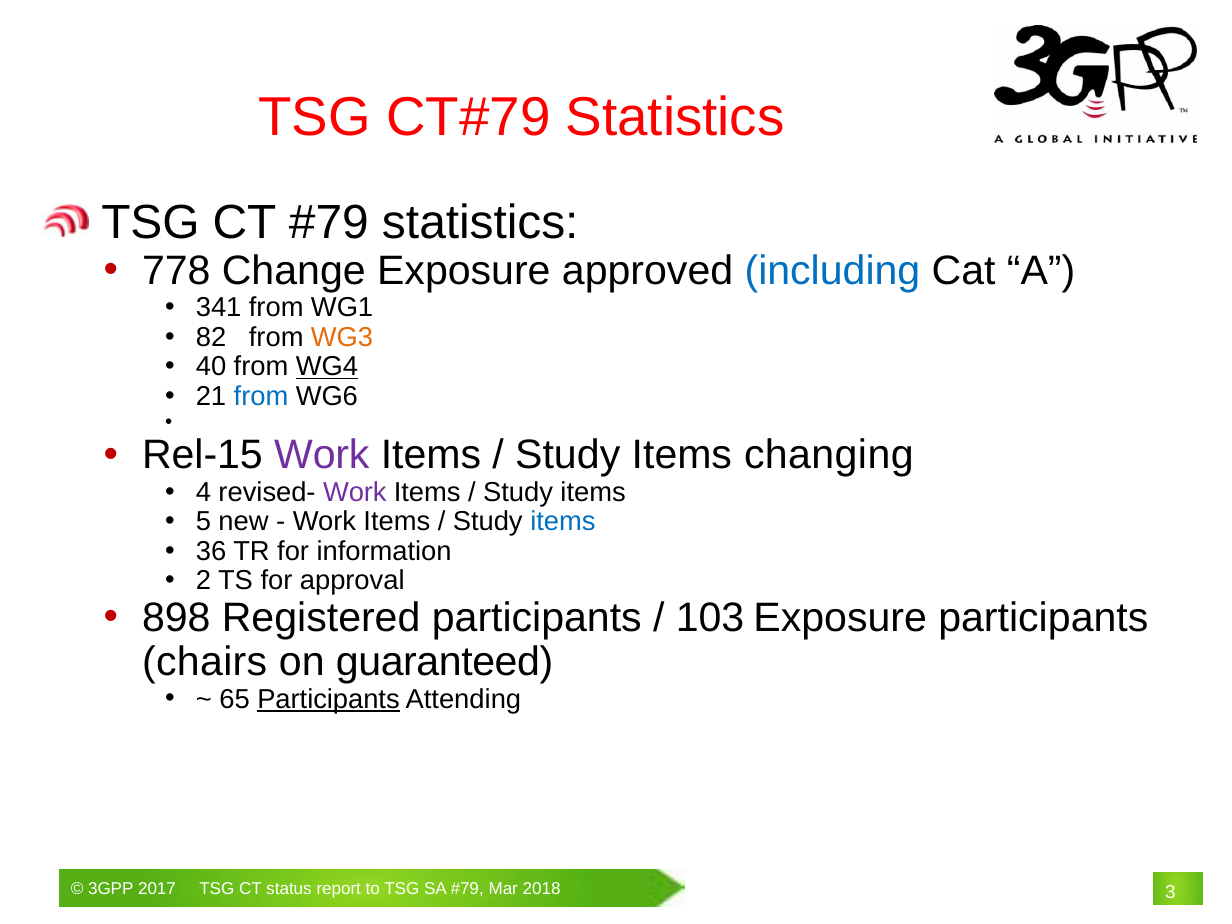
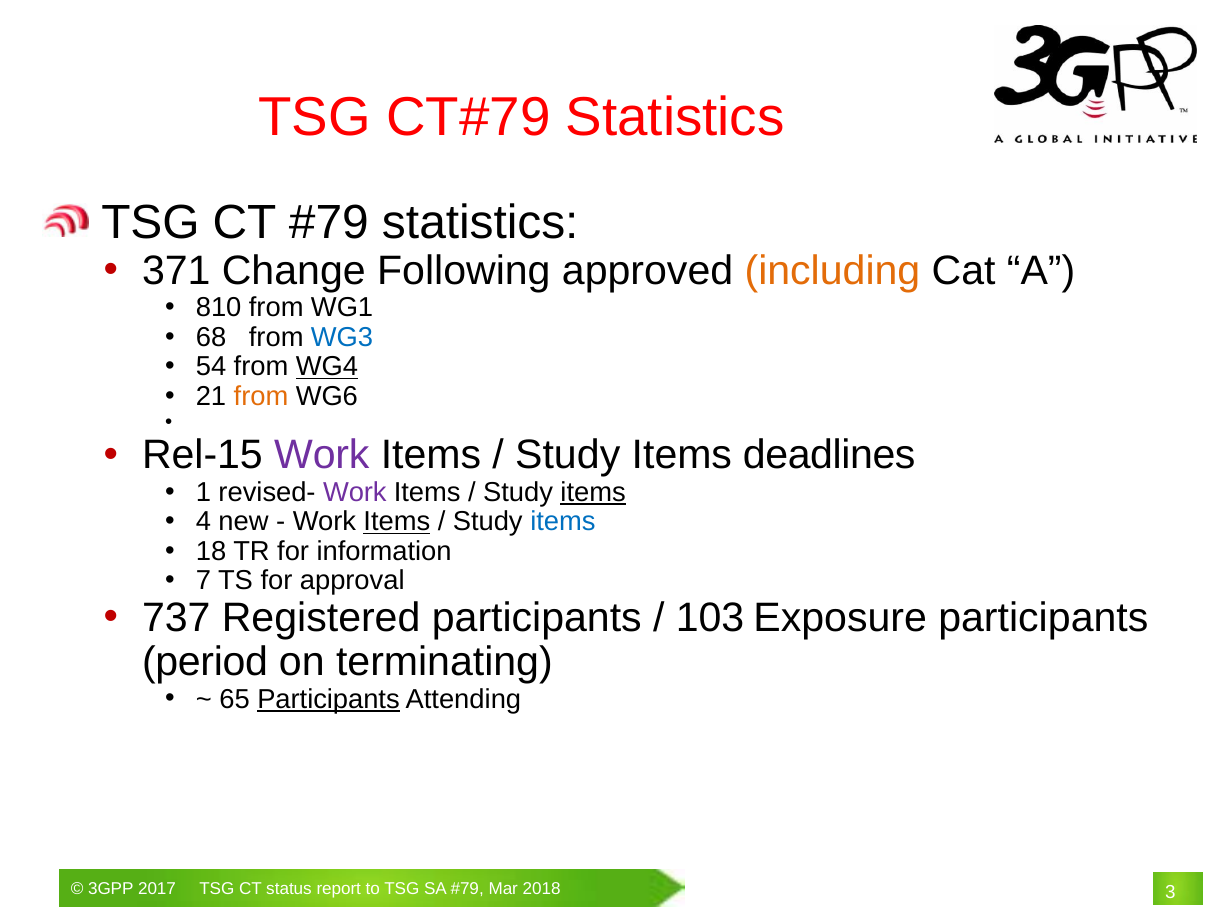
778: 778 -> 371 (176, 271)
Change Exposure: Exposure -> Following (464, 271)
including colour: blue -> orange (832, 271)
341: 341 -> 810 (219, 308)
82: 82 -> 68 (211, 337)
WG3 colour: orange -> blue (342, 337)
40: 40 -> 54 (211, 367)
from colour: blue -> orange (261, 396)
changing: changing -> deadlines (829, 455)
4: 4 -> 1 (204, 492)
items underline: none -> present (593, 492)
5: 5 -> 4 (204, 522)
Items underline: none -> present (397, 522)
36: 36 -> 18 (211, 551)
2: 2 -> 7 (204, 581)
898: 898 -> 737 (176, 618)
chairs: chairs -> period (205, 662)
guaranteed: guaranteed -> terminating (444, 662)
